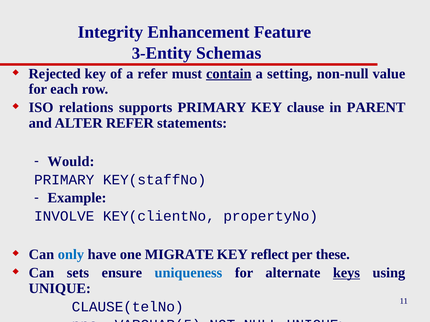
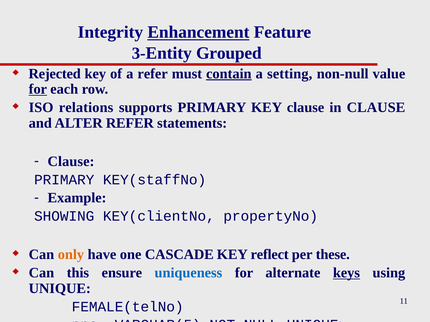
Enhancement underline: none -> present (198, 32)
Schemas: Schemas -> Grouped (229, 53)
for underline: none -> present (38, 89)
in PARENT: PARENT -> CLAUSE (376, 108)
Would: Would -> Clause (71, 162)
INVOLVE: INVOLVE -> SHOWING (64, 217)
only colour: blue -> orange (71, 255)
MIGRATE: MIGRATE -> CASCADE (179, 255)
sets: sets -> this (78, 273)
CLAUSE(telNo: CLAUSE(telNo -> FEMALE(telNo (128, 307)
